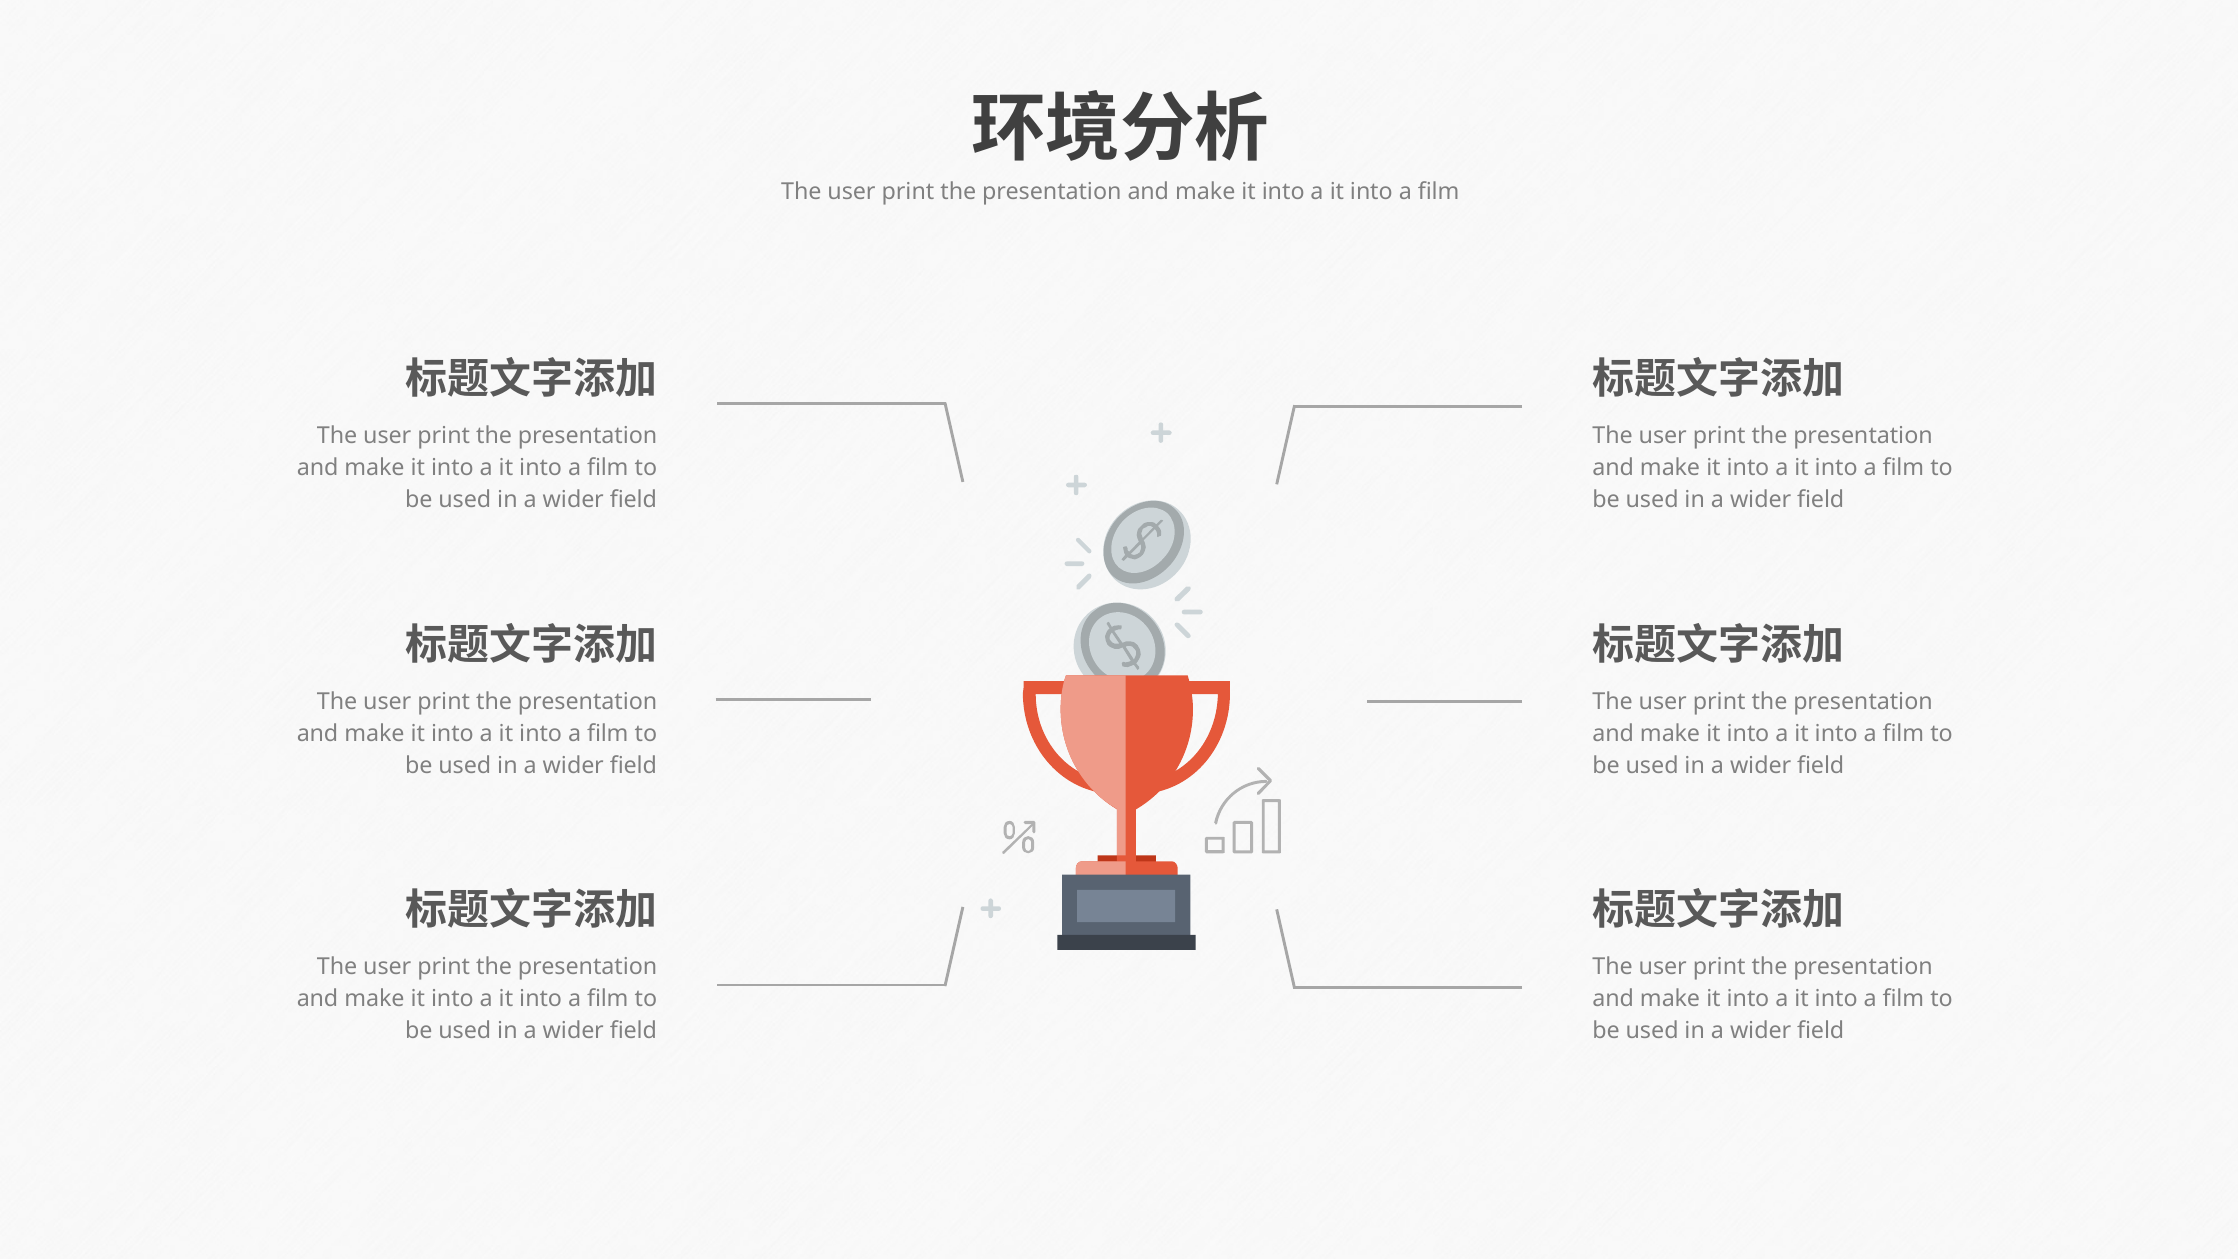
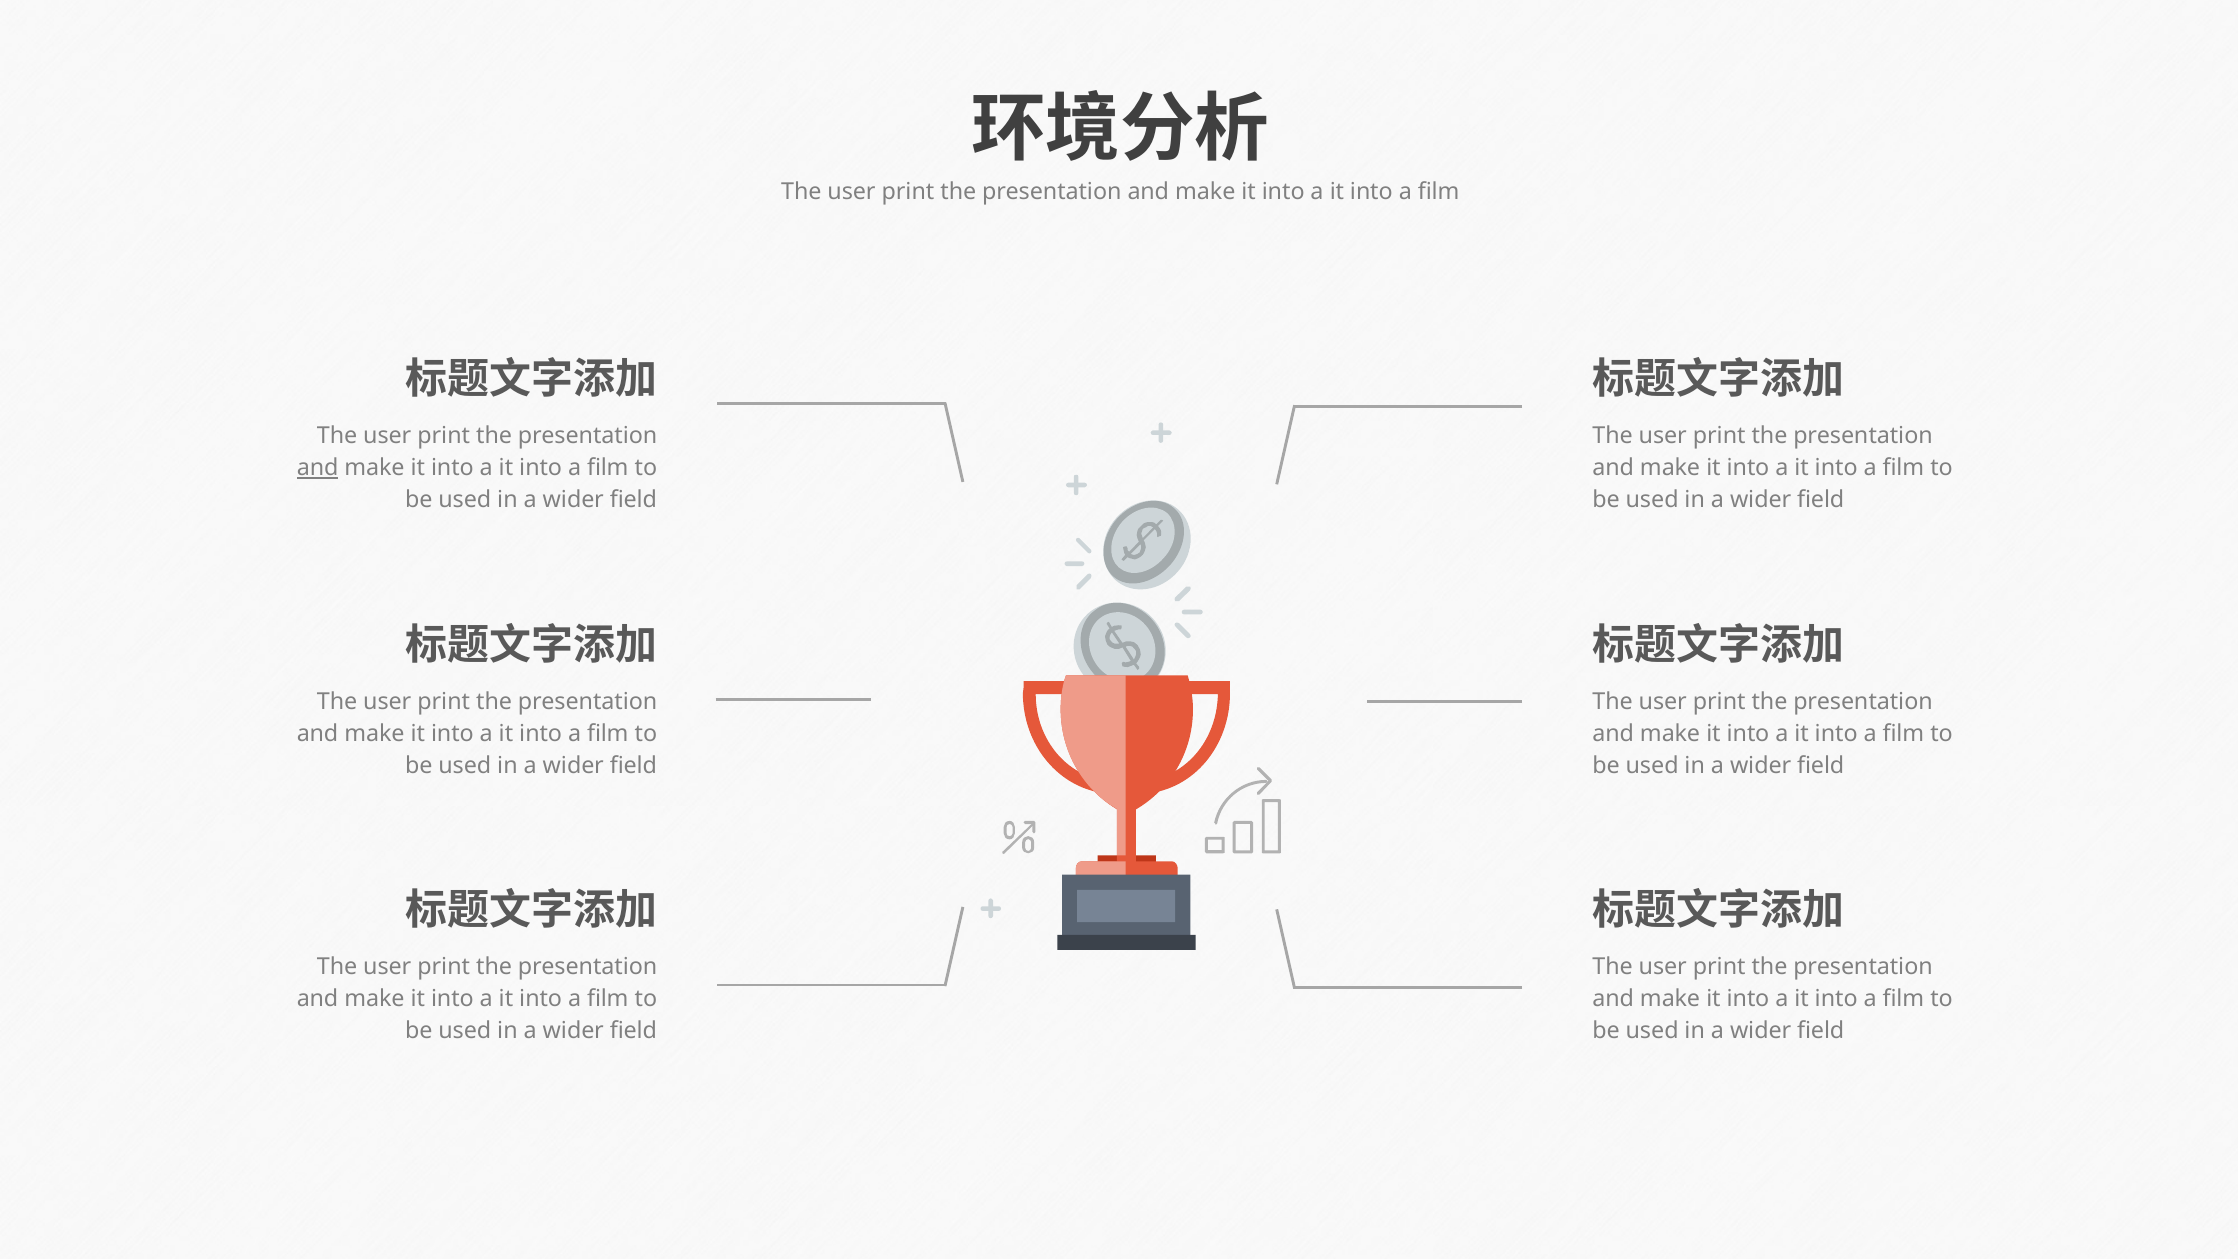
and underline: none -> present (318, 468)
